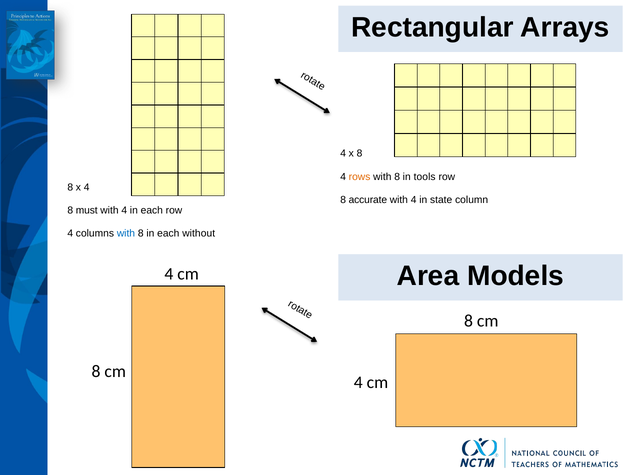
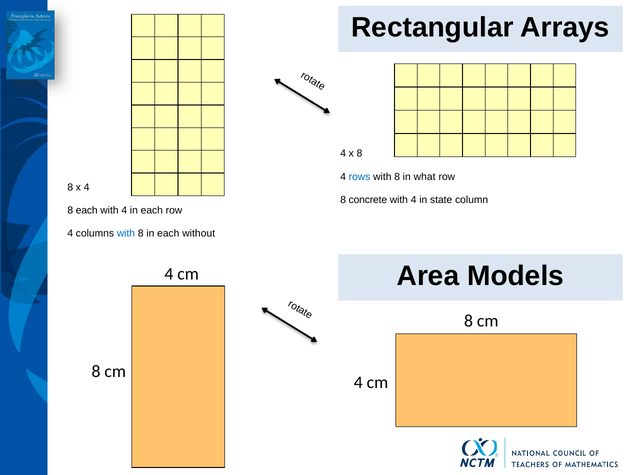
rows colour: orange -> blue (360, 177)
tools: tools -> what (425, 177)
accurate: accurate -> concrete (368, 200)
8 must: must -> each (87, 210)
